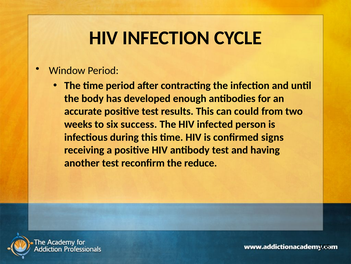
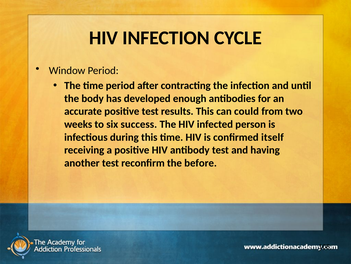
signs: signs -> itself (272, 137)
reduce: reduce -> before (201, 163)
